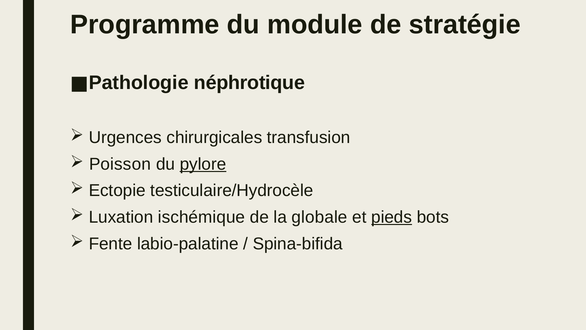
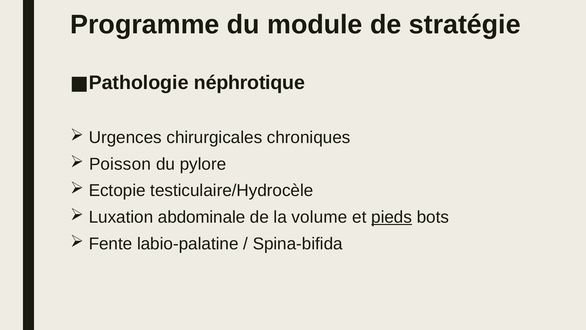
transfusion: transfusion -> chroniques (309, 137)
pylore underline: present -> none (203, 164)
ischémique: ischémique -> abdominale (202, 217)
globale: globale -> volume (320, 217)
